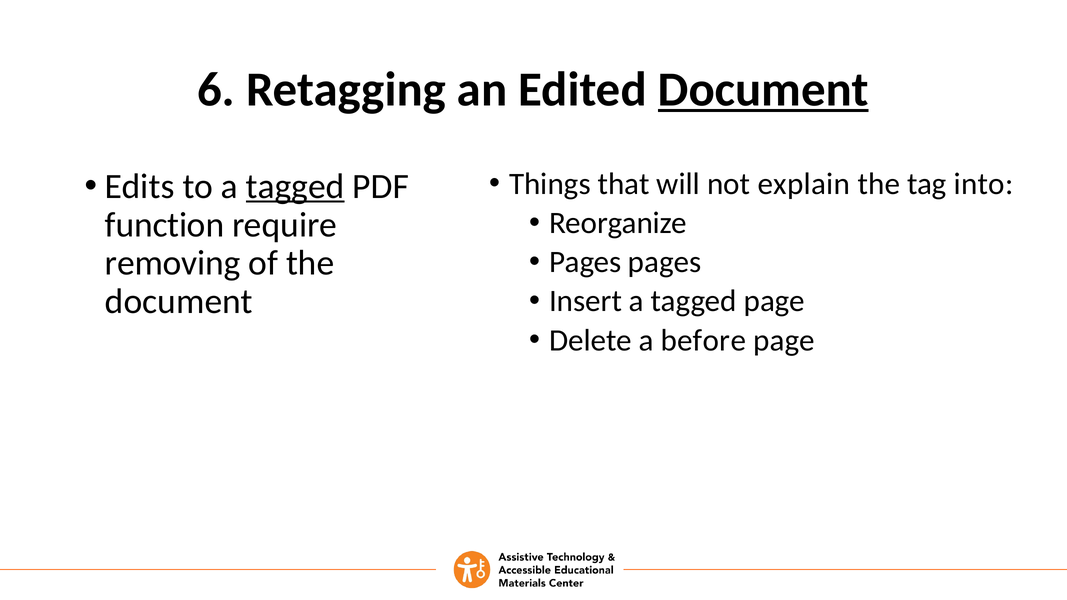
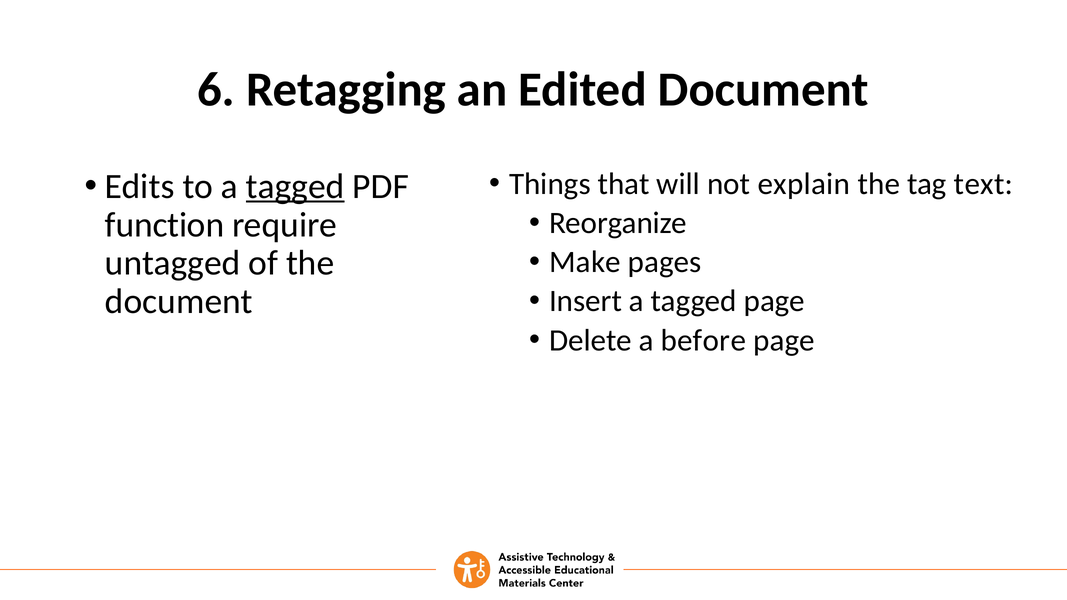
Document underline: present -> none (763, 90)
into: into -> text (984, 184)
Pages: Pages -> Make (585, 262)
removing: removing -> untagged (173, 263)
